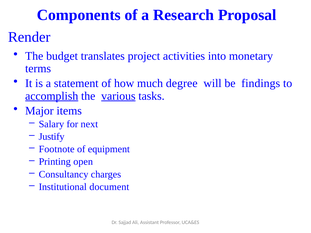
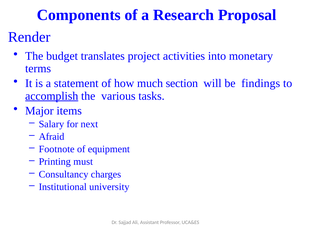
degree: degree -> section (182, 83)
various underline: present -> none (118, 96)
Justify: Justify -> Afraid (52, 137)
open: open -> must (83, 162)
document: document -> university (109, 187)
